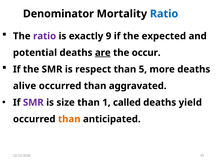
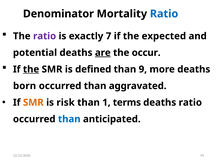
9: 9 -> 7 (109, 36)
the underline: none -> present (31, 69)
respect: respect -> defined (93, 69)
5: 5 -> 9 (143, 69)
alive: alive -> born (25, 86)
SMR colour: purple -> orange (33, 102)
size: size -> risk (66, 102)
called: called -> terms (127, 102)
deaths yield: yield -> ratio (190, 102)
than colour: orange -> blue (69, 119)
